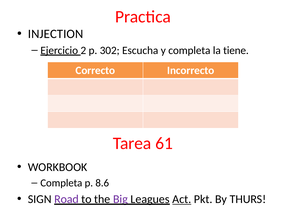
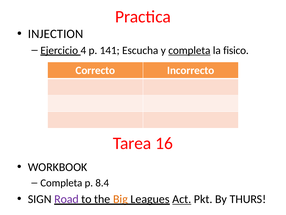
2: 2 -> 4 (83, 50)
302: 302 -> 141 (110, 50)
completa underline: none -> present (189, 50)
tiene: tiene -> fisico (236, 50)
61: 61 -> 16 (164, 143)
8.6: 8.6 -> 8.4 (102, 182)
Big colour: purple -> orange (120, 199)
